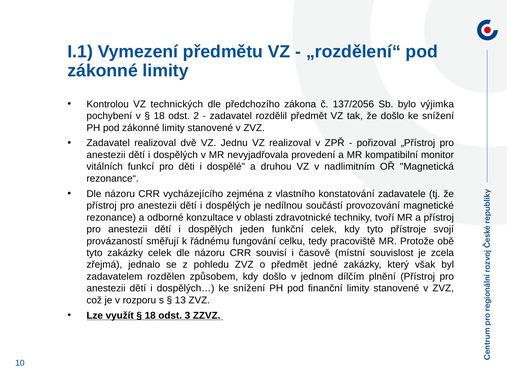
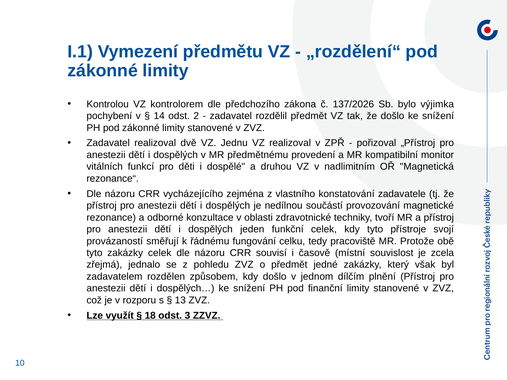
technických: technických -> kontrolorem (177, 104)
137/2056: 137/2056 -> 137/2026 (353, 104)
18: 18 -> 14 (159, 116)
nevyjadřovala: nevyjadřovala -> předmětnému (258, 155)
